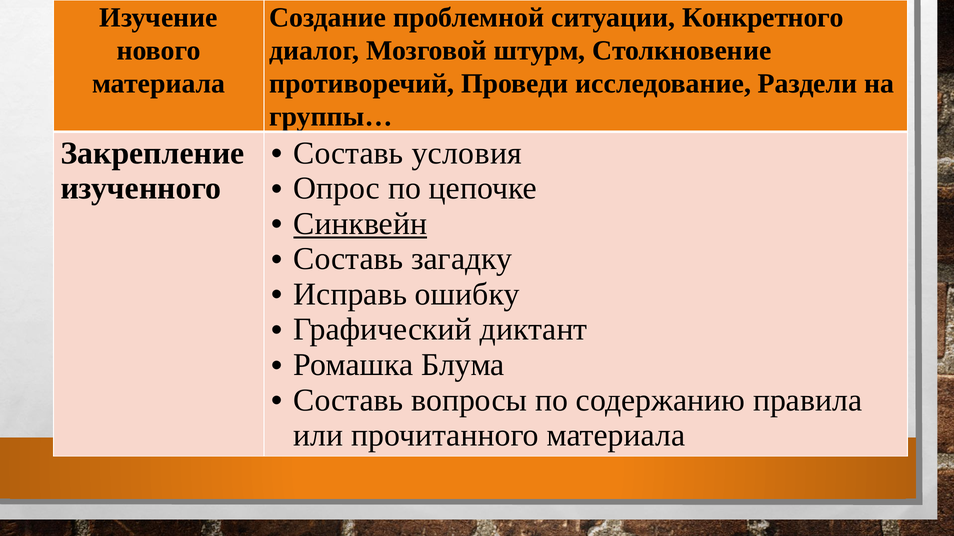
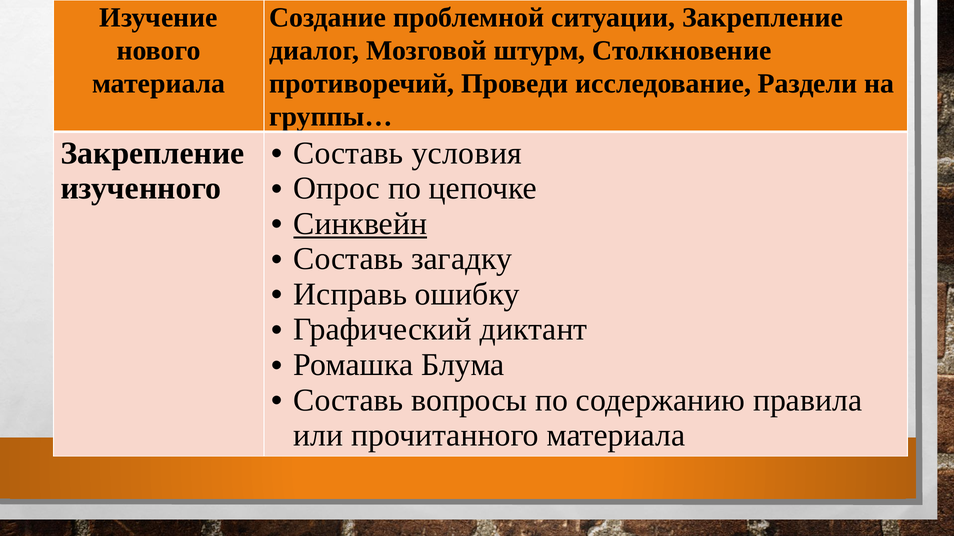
ситуации Конкретного: Конкретного -> Закрепление (763, 18)
